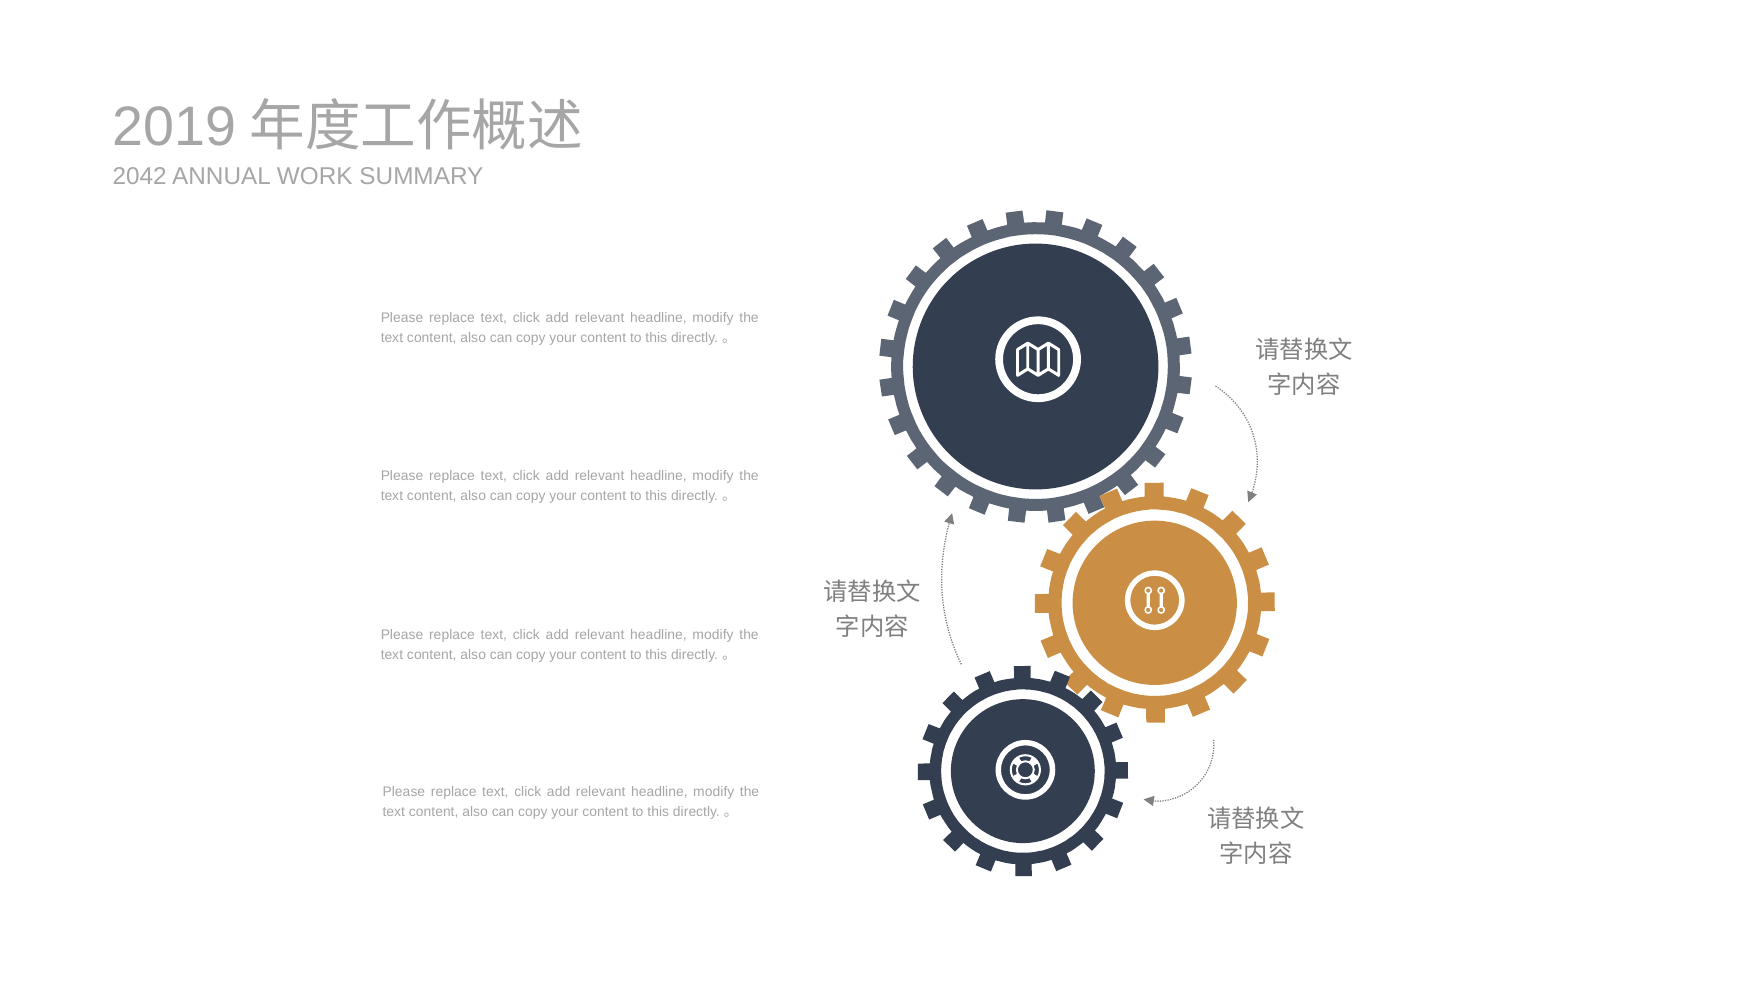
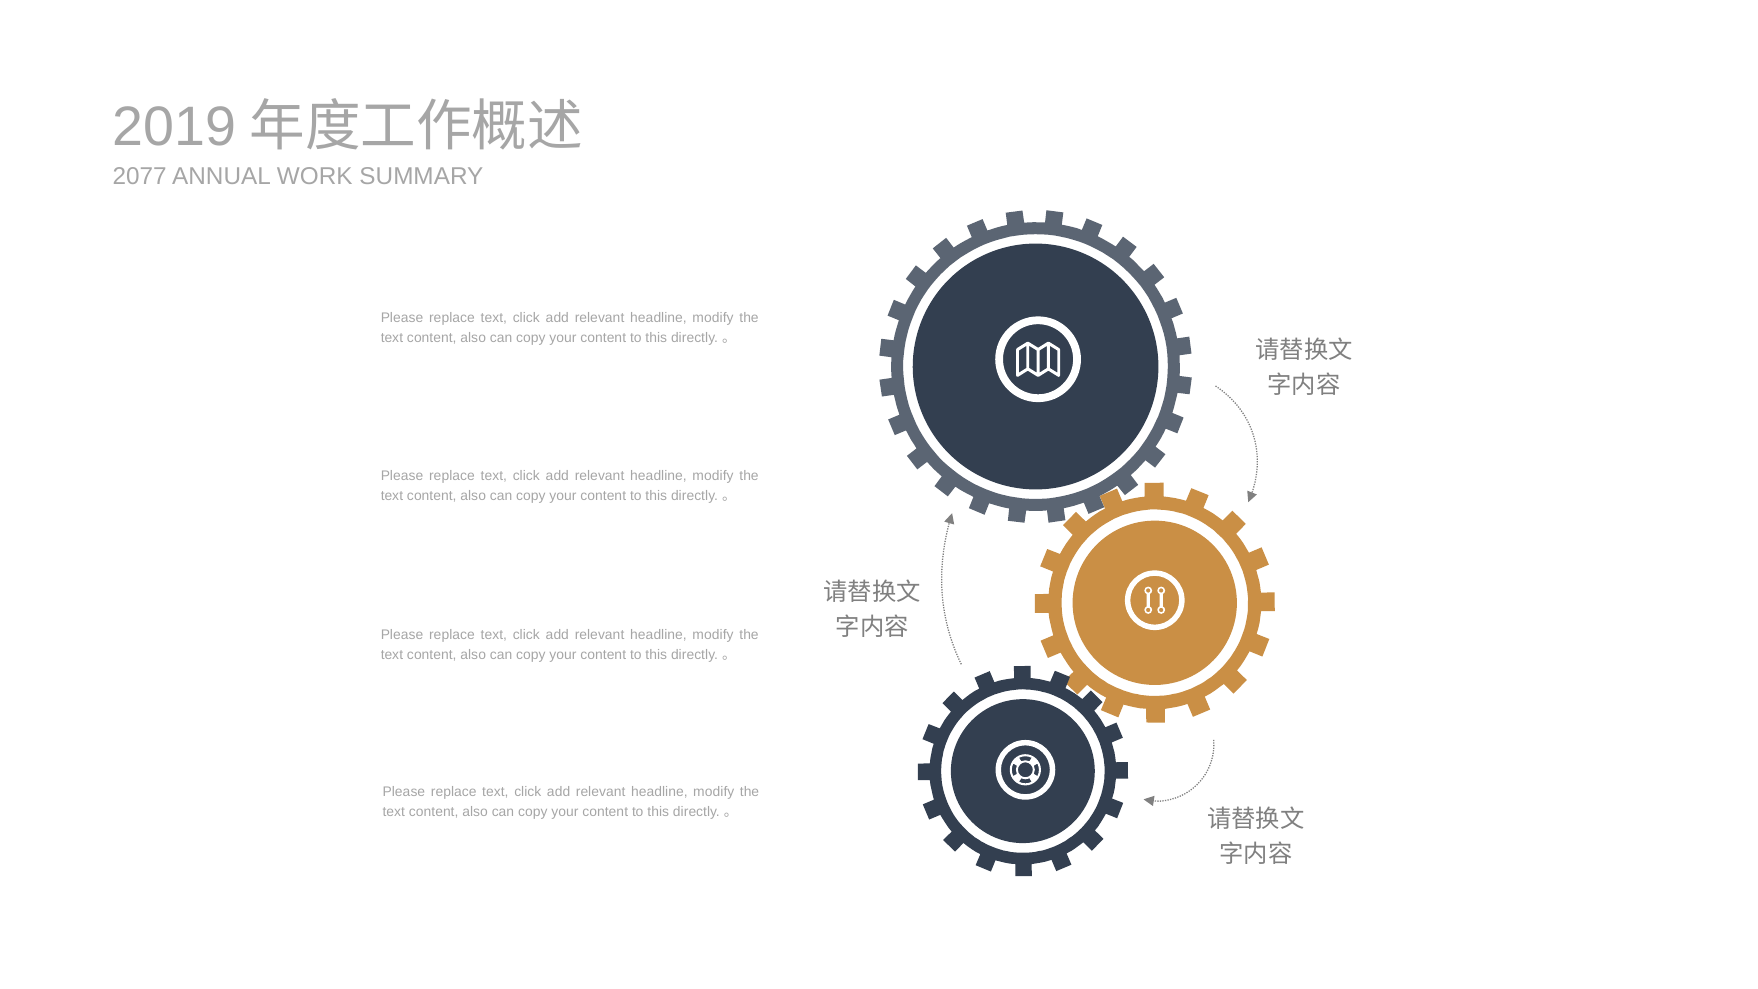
2042: 2042 -> 2077 (140, 176)
